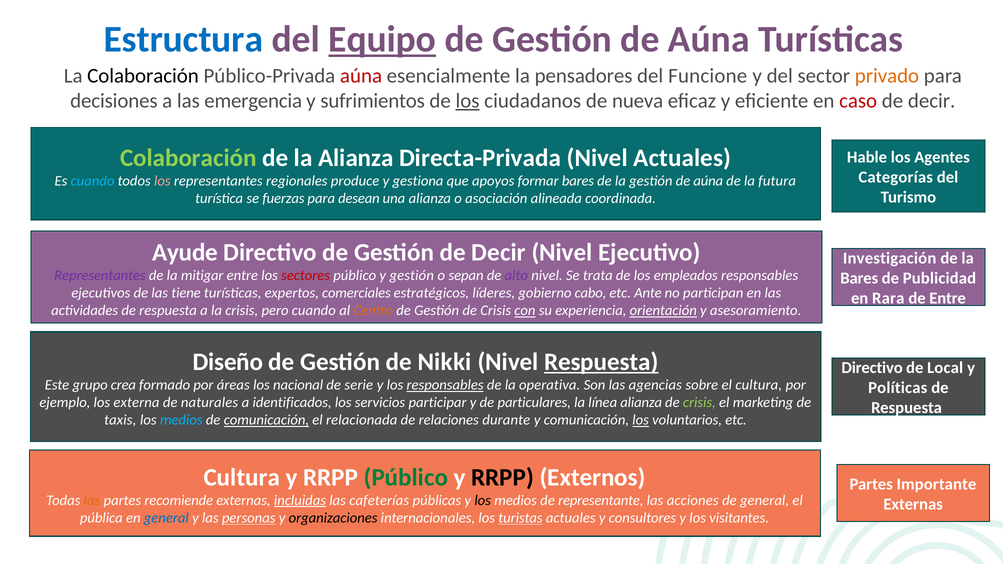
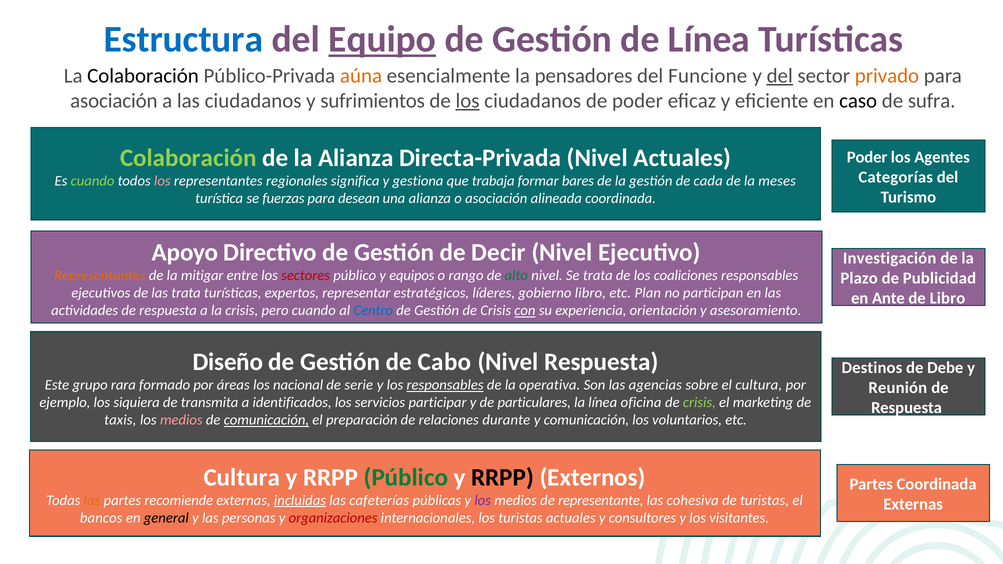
de Gestión de Aúna: Aúna -> Línea (709, 39)
aúna colour: red -> orange (361, 76)
del underline: none -> present (780, 76)
decisiones: decisiones -> asociación (114, 101)
las emergencia: emergencia -> ciudadanos (253, 101)
de nueva: nueva -> poder (638, 101)
caso colour: red -> black (858, 101)
decir: decir -> sufra (932, 101)
Hable: Hable -> Poder (867, 157)
cuando colour: light blue -> light green (93, 181)
produce: produce -> significa (355, 181)
apoyos: apoyos -> trabaja (493, 181)
la gestión de aúna: aúna -> cada (708, 181)
futura: futura -> meses (777, 181)
Ayude: Ayude -> Apoyo (185, 253)
Representantes colour: purple -> orange (100, 276)
y gestión: gestión -> equipos (412, 276)
sepan: sepan -> rango (466, 276)
alto colour: purple -> green (516, 276)
empleados: empleados -> coaliciones (686, 276)
Bares: Bares -> Plazo (859, 278)
las tiene: tiene -> trata (186, 293)
comerciales: comerciales -> representar (356, 293)
gobierno cabo: cabo -> libro (590, 293)
Ante: Ante -> Plan (648, 293)
Rara: Rara -> Ante (888, 298)
de Entre: Entre -> Libro (947, 298)
Centro colour: orange -> blue (373, 311)
orientación underline: present -> none (663, 311)
Nikki: Nikki -> Cabo (445, 362)
Respuesta underline: present -> none (601, 362)
Directivo: Directivo -> Destinos (872, 368)
Local: Local -> Debe (945, 368)
crea: crea -> rara (123, 385)
Políticas: Políticas -> Reunión (898, 388)
externa: externa -> siquiera (137, 403)
naturales: naturales -> transmita (210, 403)
línea alianza: alianza -> oficina (641, 403)
medios colour: light blue -> pink (181, 420)
relacionada: relacionada -> preparación (362, 420)
los underline: present -> none (641, 420)
Partes Importante: Importante -> Coordinada (937, 484)
los colour: black -> purple (483, 501)
acciones: acciones -> cohesiva (693, 501)
de general: general -> turistas (765, 501)
pública: pública -> bancos (101, 518)
general colour: blue -> black (166, 518)
personas underline: present -> none (249, 518)
organizaciones colour: black -> red (333, 518)
turistas underline: present -> none (521, 518)
